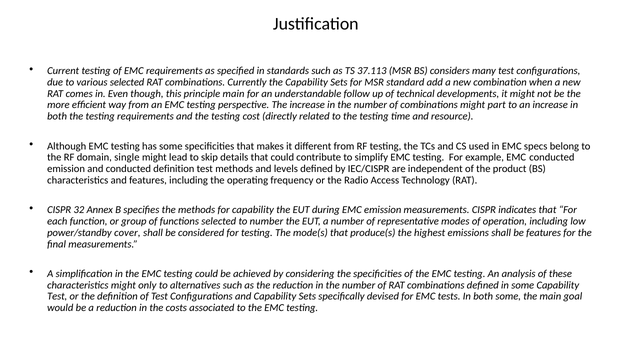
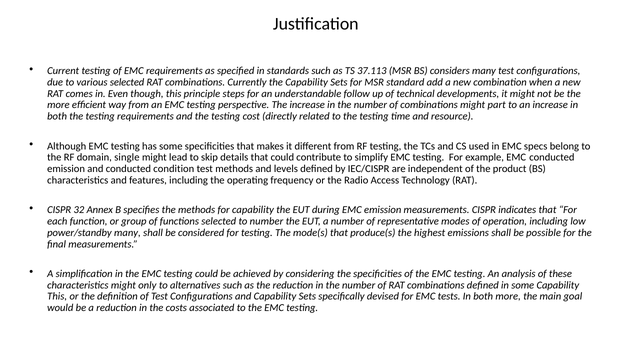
principle main: main -> steps (234, 94)
conducted definition: definition -> condition (174, 169)
power/standby cover: cover -> many (127, 233)
be features: features -> possible (544, 233)
Test: Test -> This (57, 297)
both some: some -> more (508, 297)
